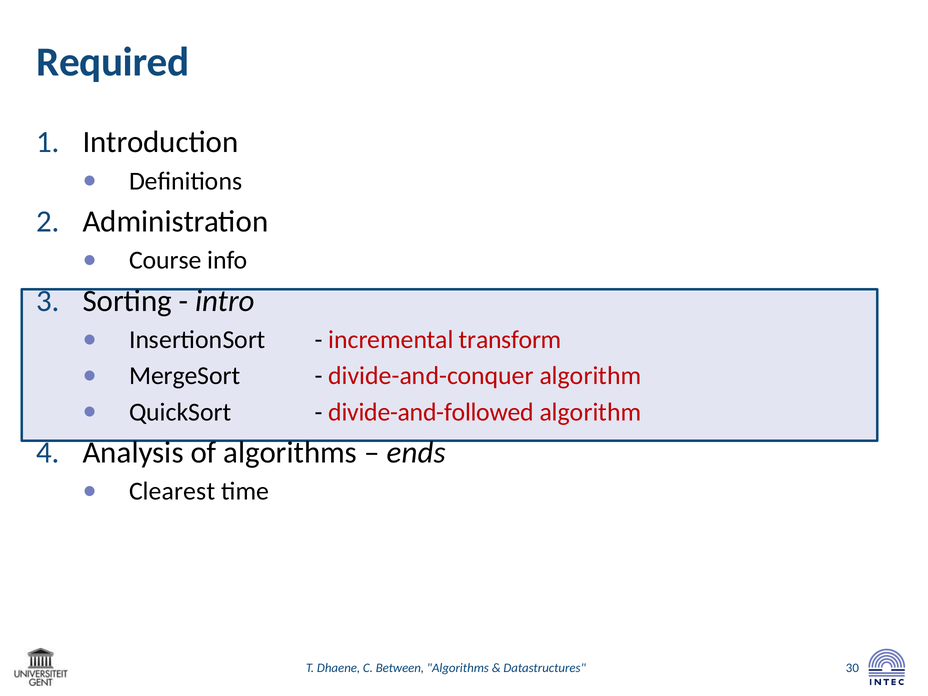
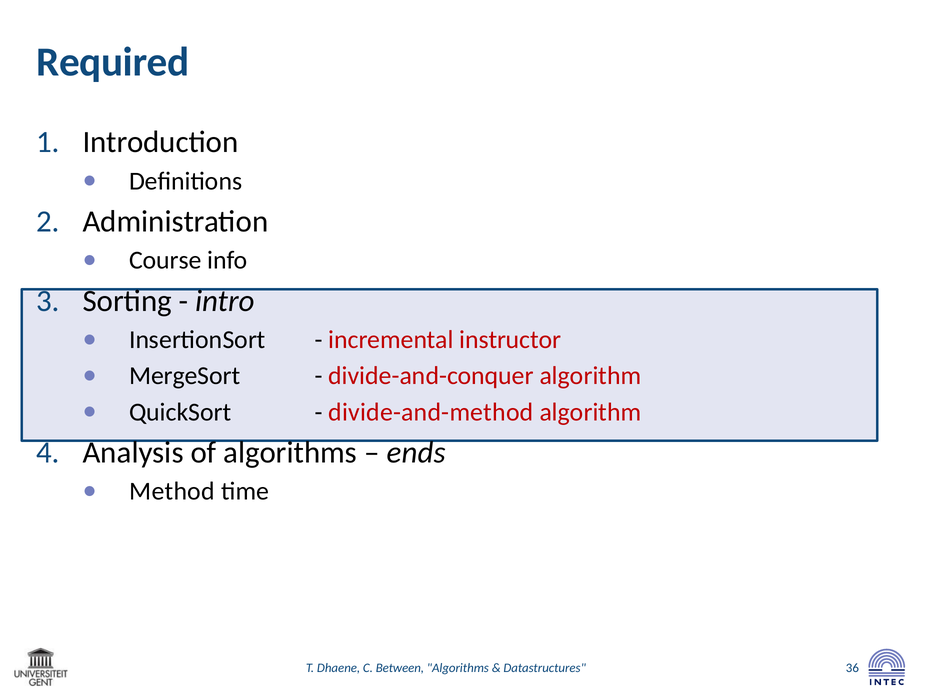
transform: transform -> instructor (510, 340)
divide-and-followed: divide-and-followed -> divide-and-method (431, 412)
Clearest: Clearest -> Method (172, 491)
30: 30 -> 36 (852, 668)
